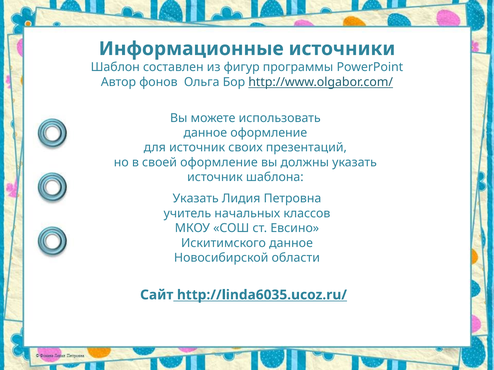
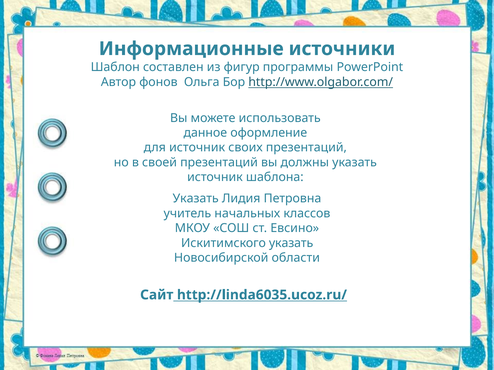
своей оформление: оформление -> презентаций (219, 163)
Искитимского данное: данное -> указать (291, 243)
